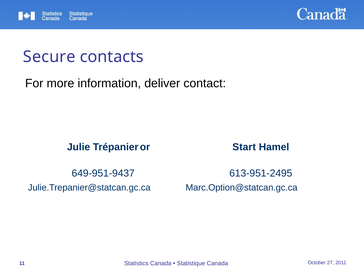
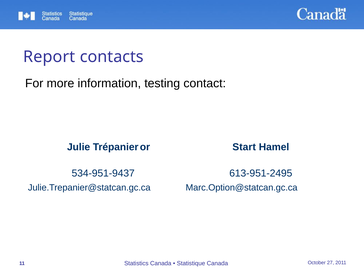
Secure: Secure -> Report (49, 57)
deliver: deliver -> testing (162, 83)
649-951-9437: 649-951-9437 -> 534-951-9437 (103, 173)
